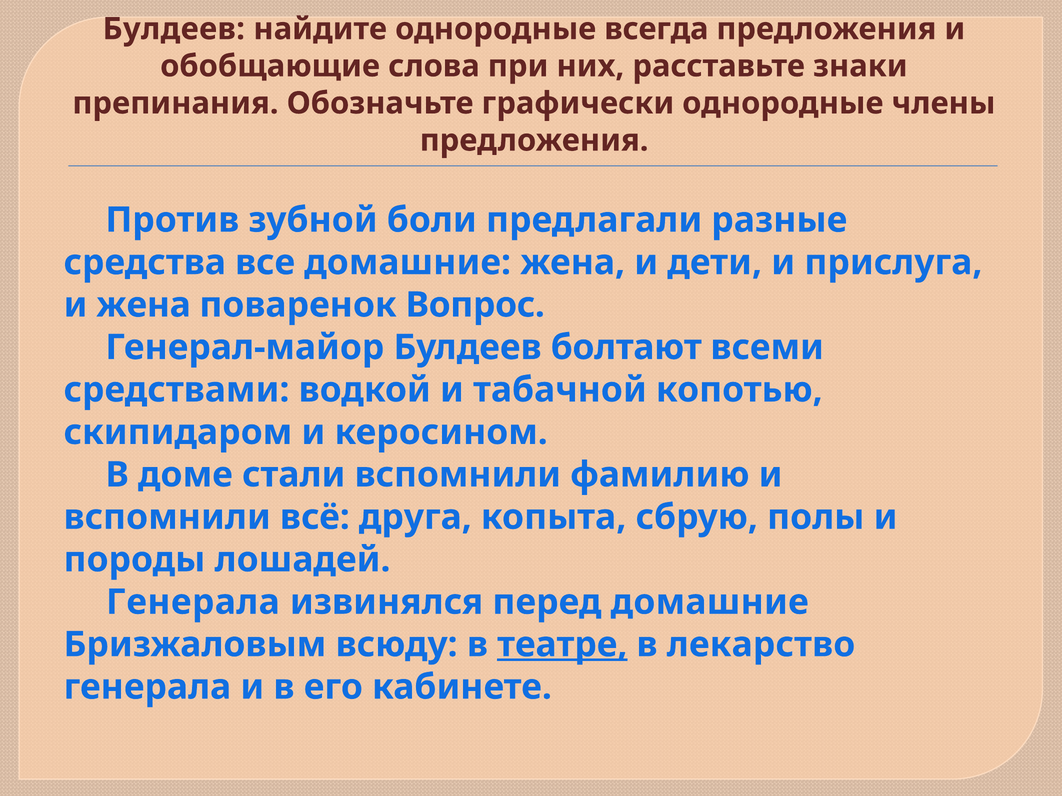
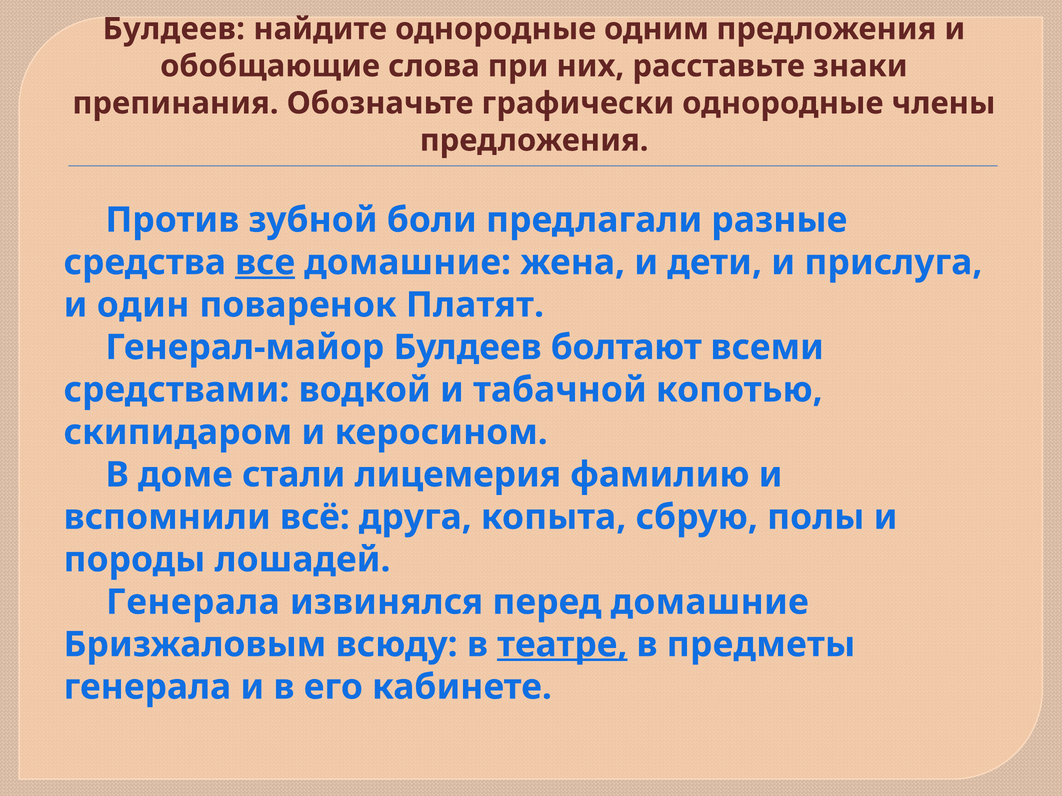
всегда: всегда -> одним (656, 29)
все underline: none -> present (265, 263)
и жена: жена -> один (143, 305)
Вопрос: Вопрос -> Платят (475, 305)
стали вспомнили: вспомнили -> лицемерия (458, 475)
лекарство: лекарство -> предметы (761, 645)
